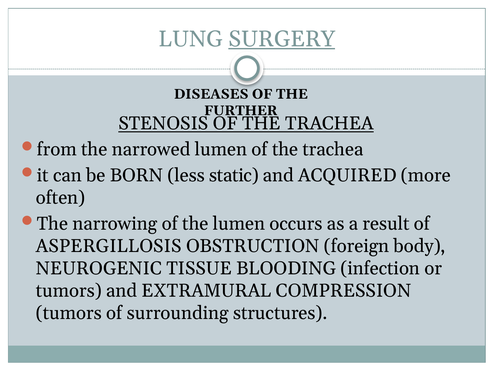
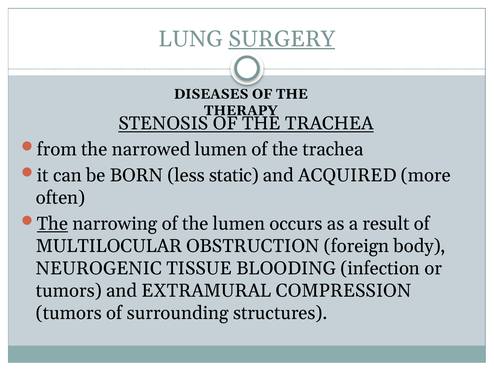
FURTHER: FURTHER -> THERAPY (241, 110)
The underline: none -> present (52, 223)
ASPERGILLOSIS: ASPERGILLOSIS -> MULTILOCULAR (109, 246)
